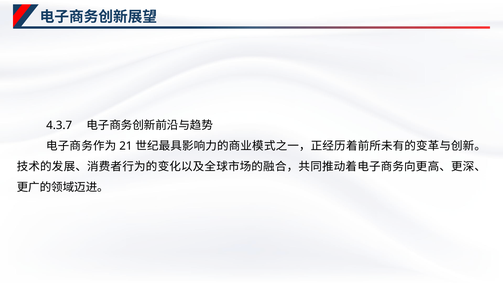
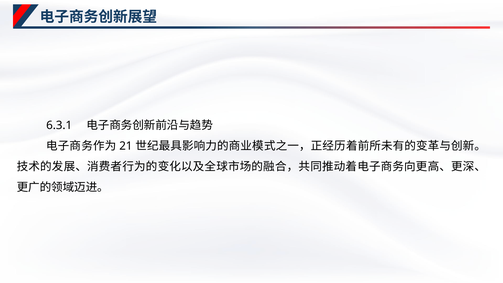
4.3.7: 4.3.7 -> 6.3.1 (59, 125)
